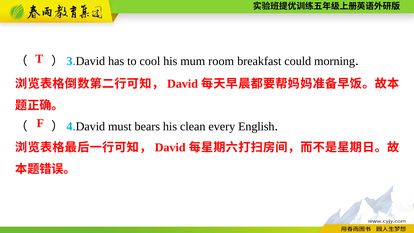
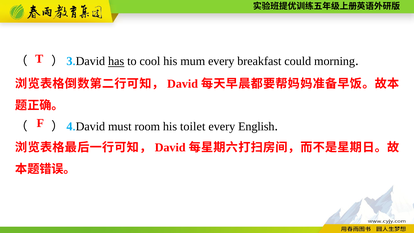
has underline: none -> present (116, 61)
mum room: room -> every (221, 61)
bears: bears -> room (147, 127)
clean: clean -> toilet (193, 127)
